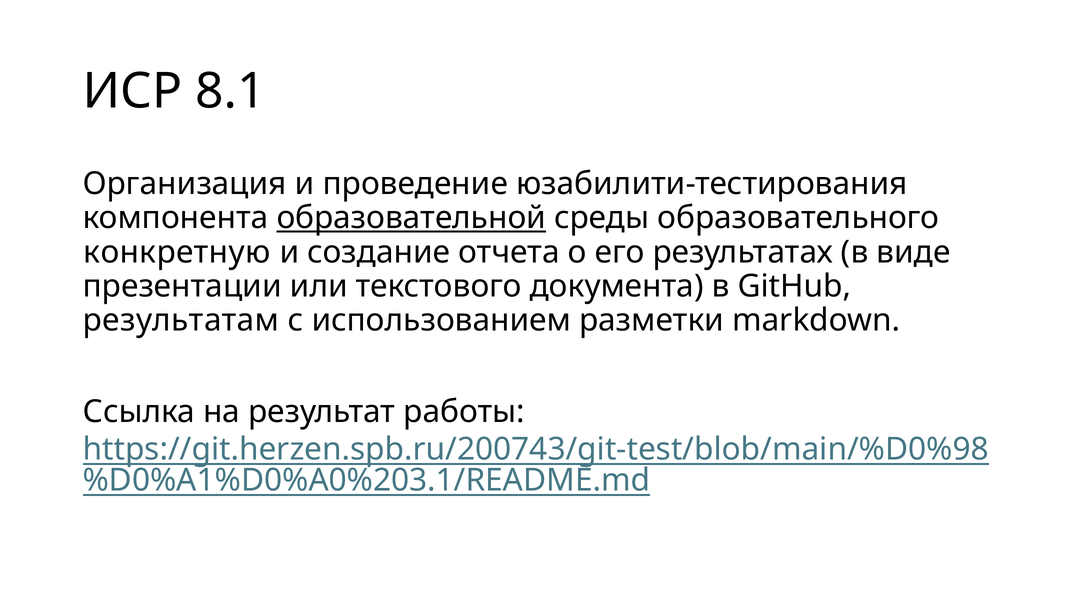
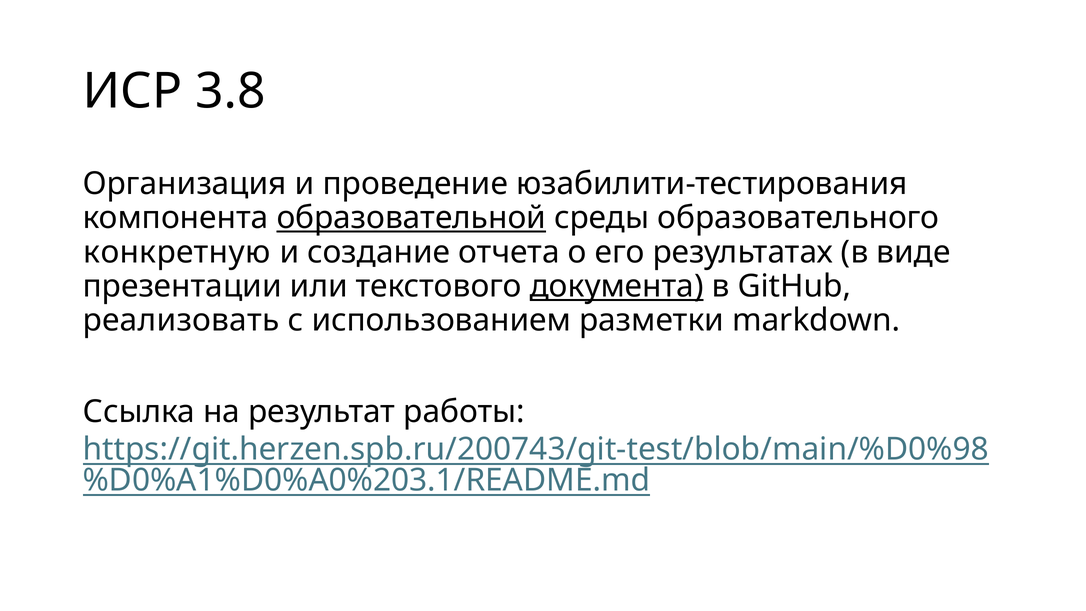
8.1: 8.1 -> 3.8 (230, 91)
документа underline: none -> present (617, 286)
результатам: результатам -> реализовать (181, 320)
